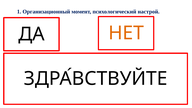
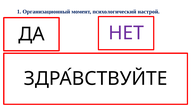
НЕТ colour: orange -> purple (126, 33)
